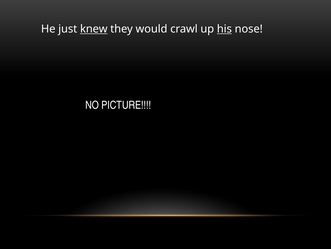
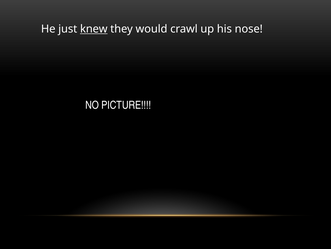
his underline: present -> none (224, 29)
